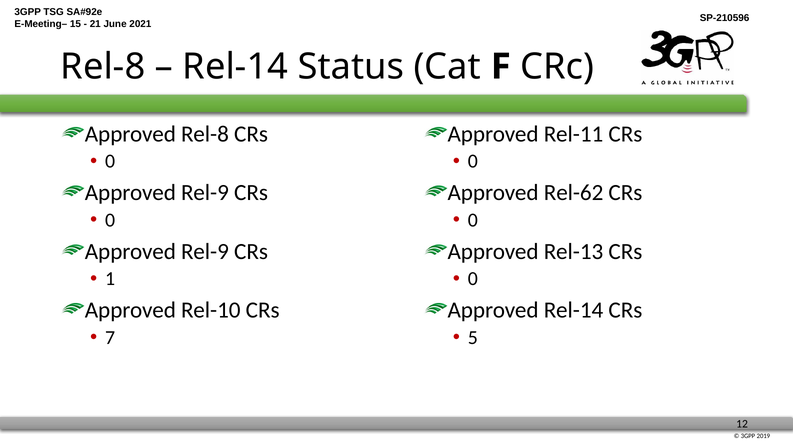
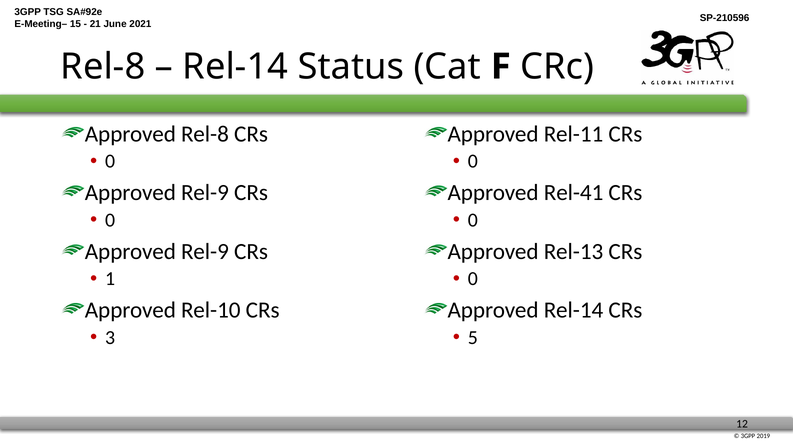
Rel-62: Rel-62 -> Rel-41 (574, 193)
7: 7 -> 3 (110, 338)
